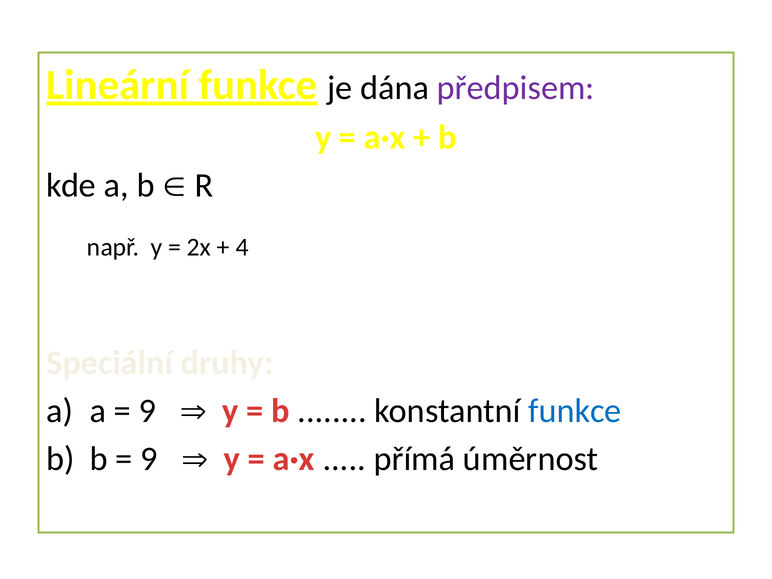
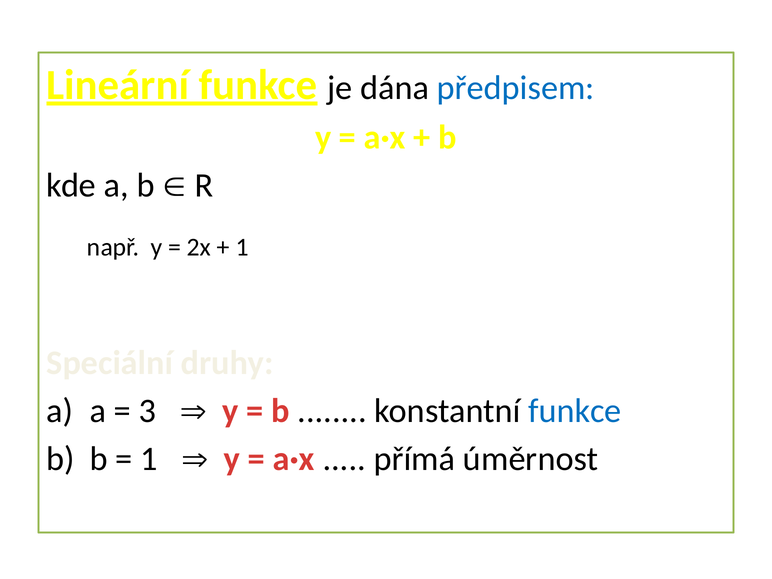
předpisem colour: purple -> blue (516, 88)
4: 4 -> 1 (242, 247)
9: 9 -> 3 (147, 411)
9: 9 -> 1 (149, 459)
